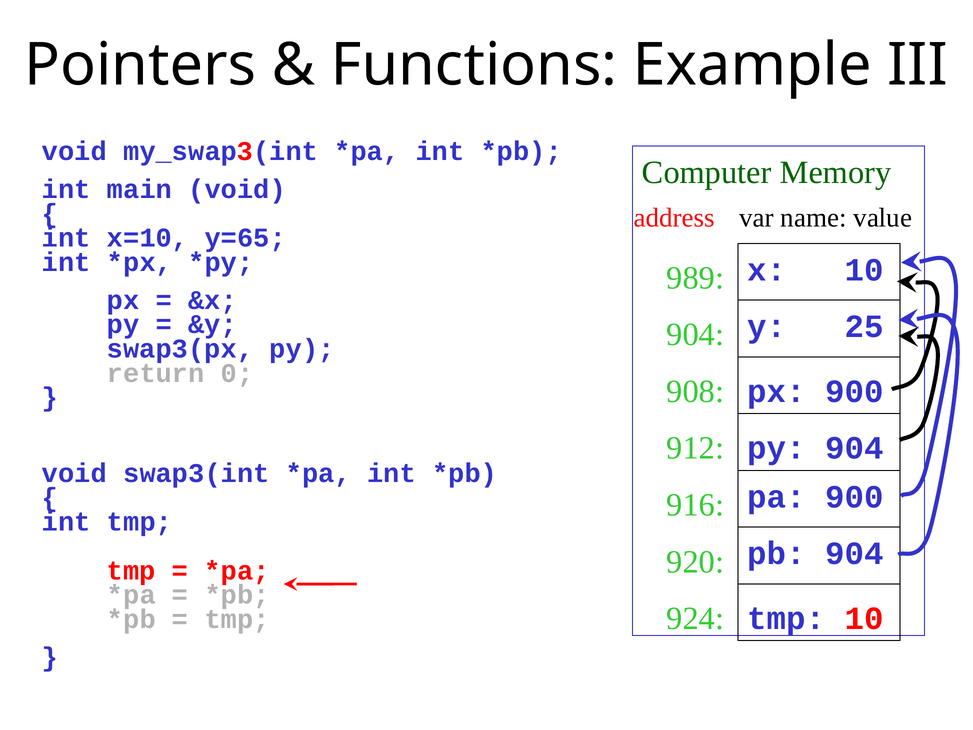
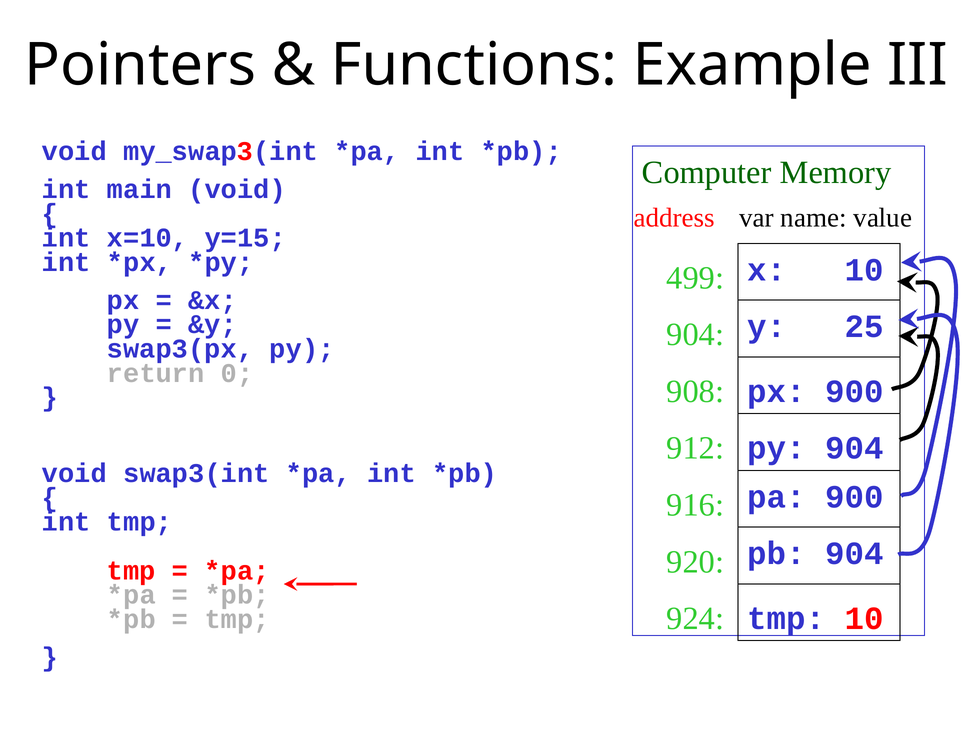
y=65: y=65 -> y=15 (245, 238)
989: 989 -> 499 (695, 278)
